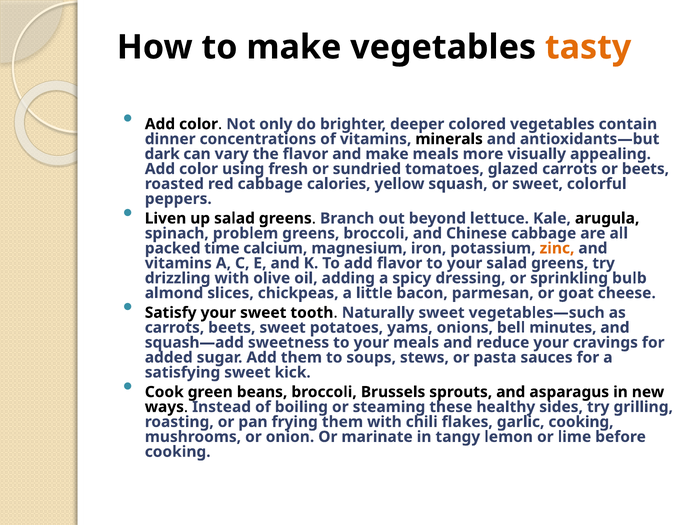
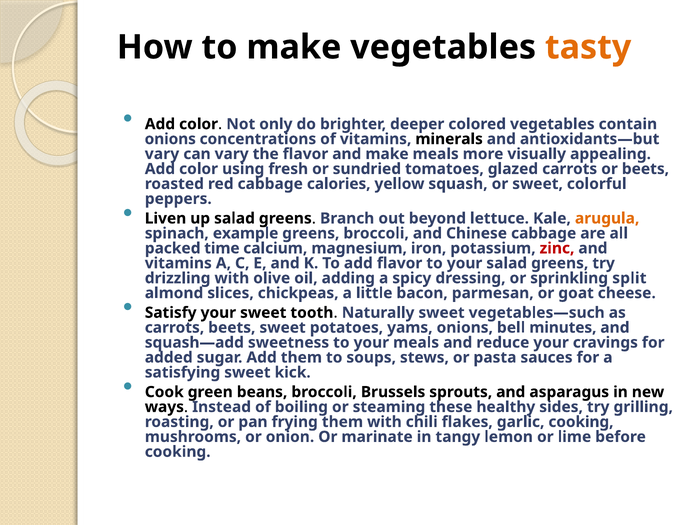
dinner: dinner -> onions (170, 139)
dark: dark -> vary (162, 154)
arugula colour: black -> orange (607, 218)
problem: problem -> example (246, 233)
zinc colour: orange -> red (557, 248)
bulb: bulb -> split (629, 278)
